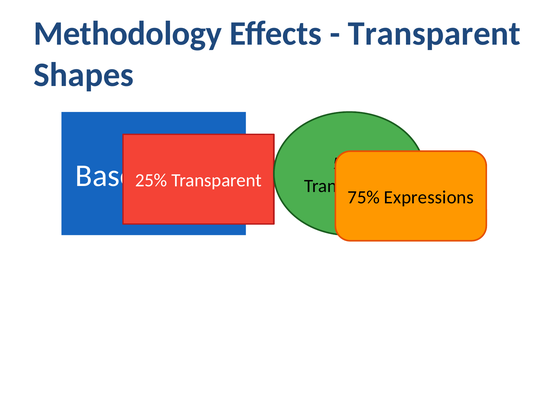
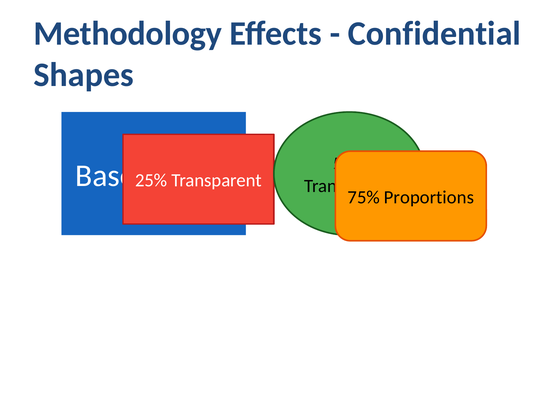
Transparent: Transparent -> Confidential (434, 34)
Expressions: Expressions -> Proportions (429, 197)
